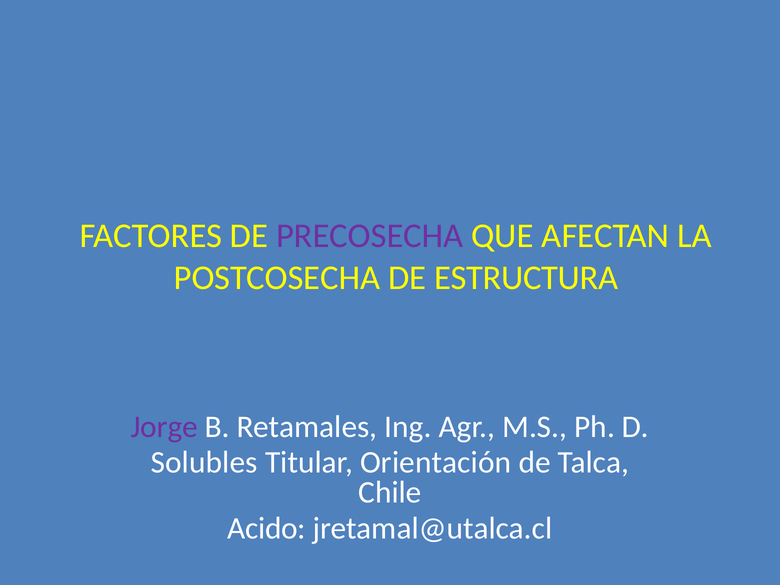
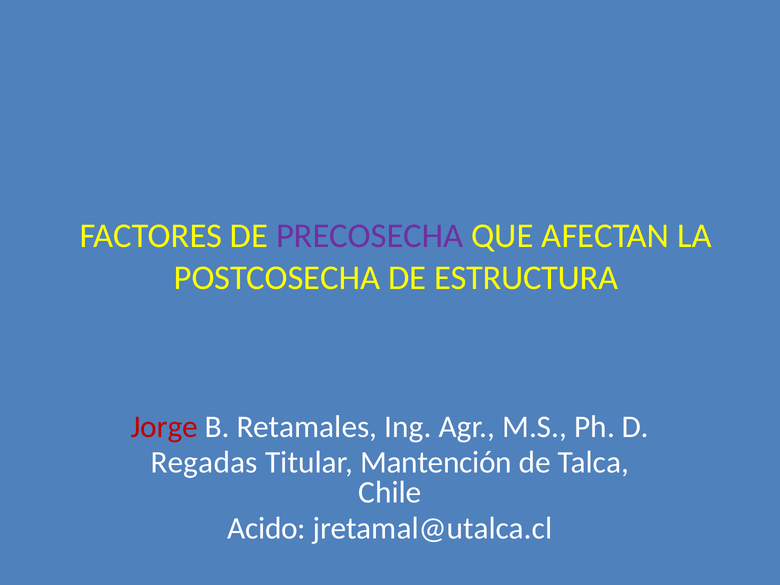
Jorge colour: purple -> red (164, 427)
Solubles: Solubles -> Regadas (204, 462)
Orientación: Orientación -> Mantención (436, 462)
